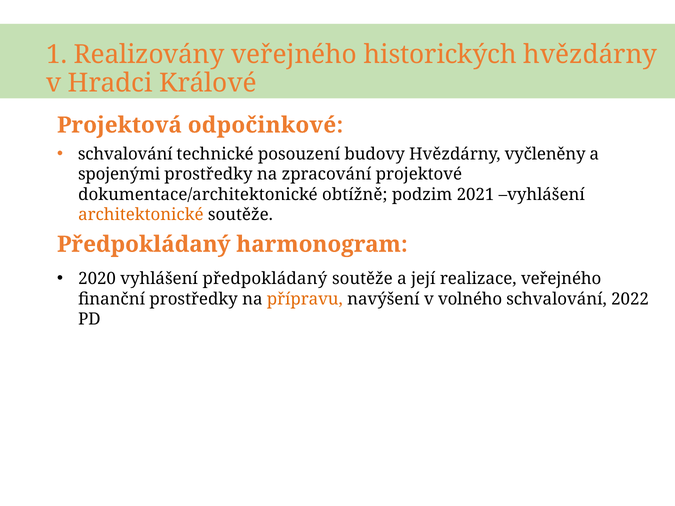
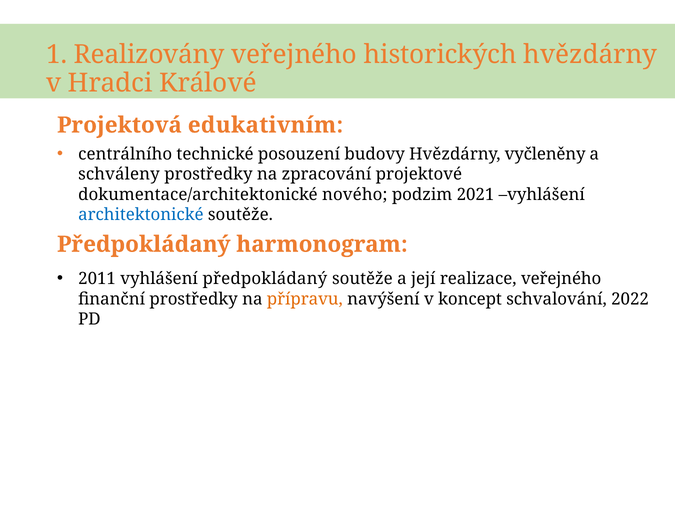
odpočinkové: odpočinkové -> edukativním (266, 125)
schvalování: schvalování -> centrálního (125, 154)
spojenými: spojenými -> schváleny (119, 174)
obtížně: obtížně -> nového (355, 195)
architektonické colour: orange -> blue (141, 215)
2020: 2020 -> 2011 (97, 279)
volného: volného -> koncept (470, 299)
